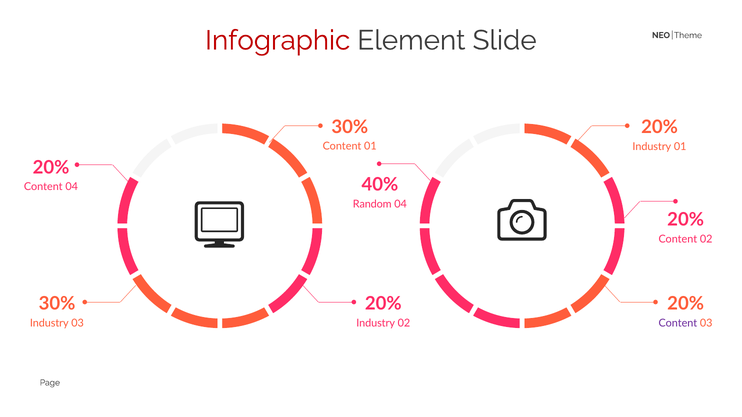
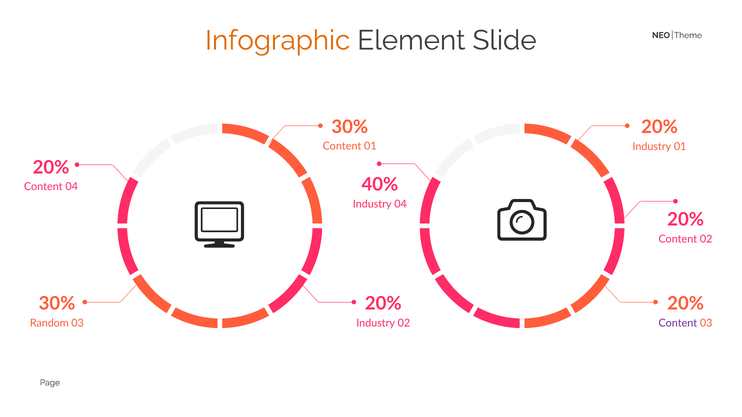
Infographic colour: red -> orange (278, 40)
Random: Random -> Industry (372, 204)
Industry: Industry -> Random (49, 323)
